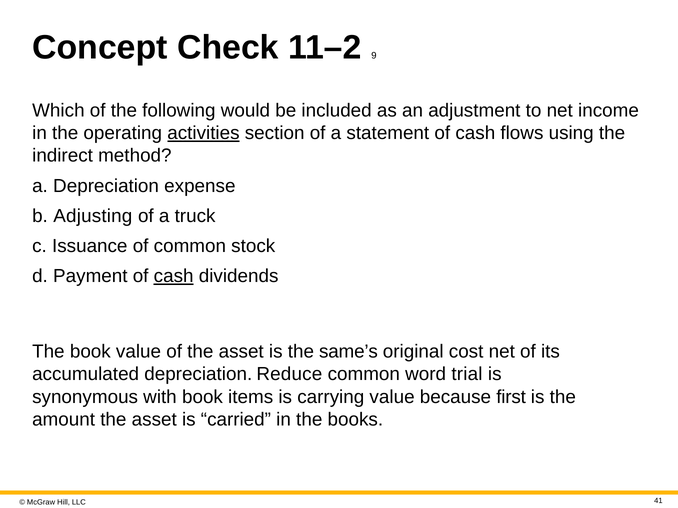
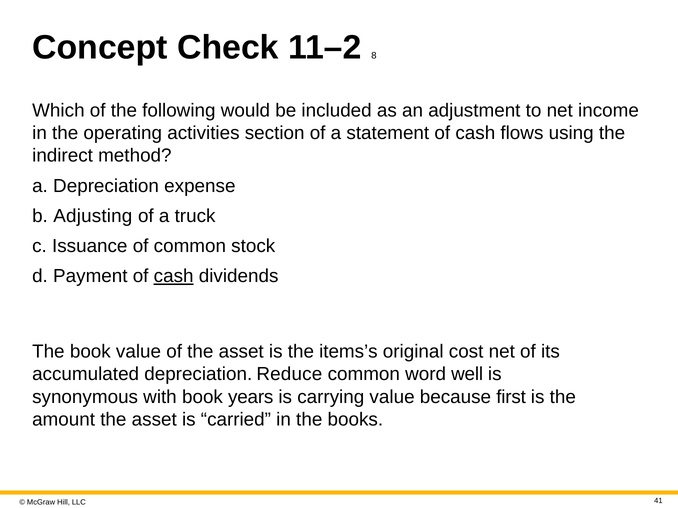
9: 9 -> 8 (374, 56)
activities underline: present -> none (203, 133)
same’s: same’s -> items’s (348, 352)
trial: trial -> well (467, 375)
items: items -> years (251, 397)
